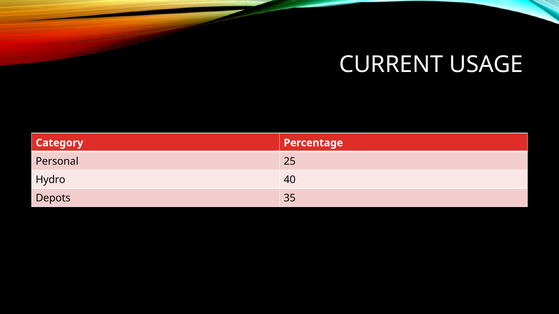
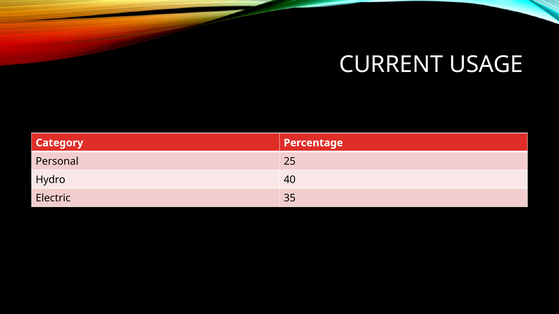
Depots: Depots -> Electric (53, 198)
